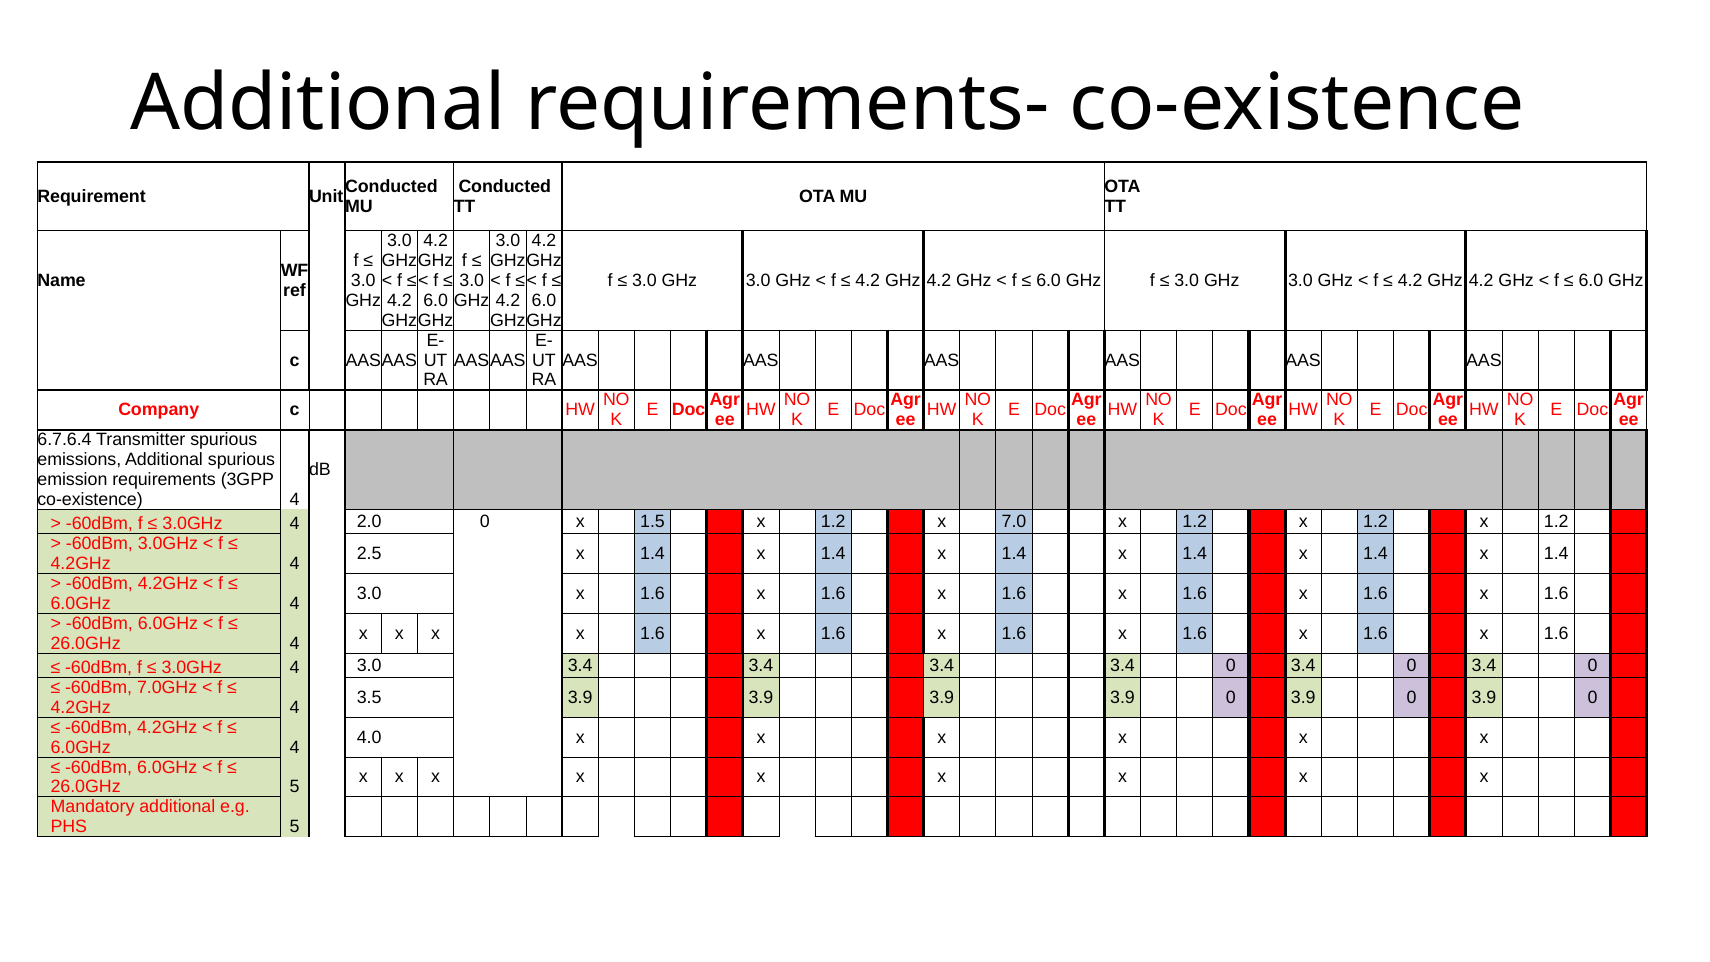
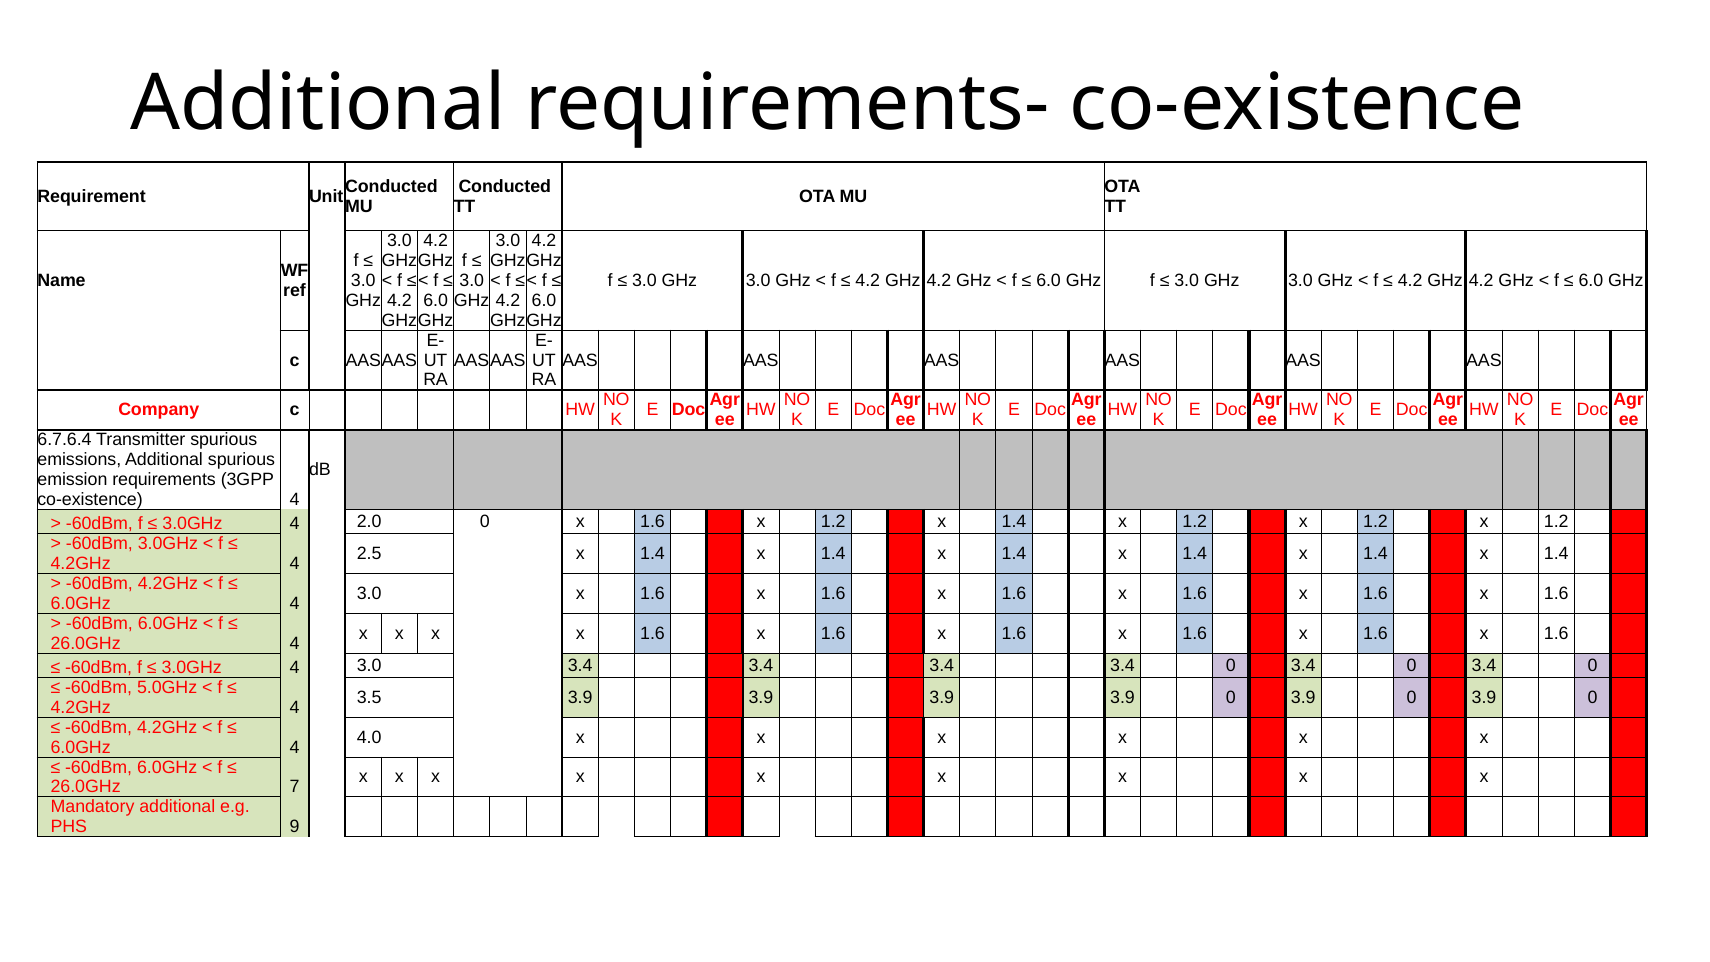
0 x 1.5: 1.5 -> 1.6 (653, 522)
1.2 x 7.0: 7.0 -> 1.4 (1014, 522)
7.0GHz: 7.0GHz -> 5.0GHz (167, 687)
26.0GHz 5: 5 -> 7 (295, 787)
PHS 5: 5 -> 9 (295, 827)
